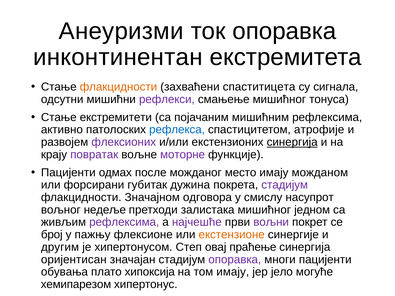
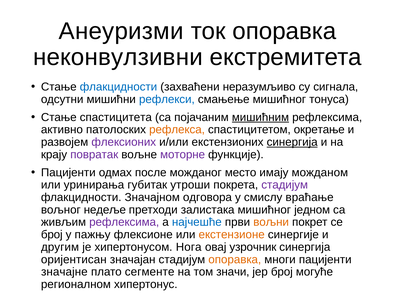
инконтинентан: инконтинентан -> неконвулзивни (118, 57)
флакцидности colour: orange -> blue (118, 87)
спаститицета: спаститицета -> неразумљиво (259, 87)
рефлекси colour: purple -> blue (167, 99)
екстремитети: екстремитети -> спастицитета (116, 117)
мишићним underline: none -> present (260, 117)
рефлекса colour: blue -> orange (177, 130)
атрофије: атрофије -> окретање (319, 130)
форсирани: форсирани -> уринирања (94, 185)
дужина: дужина -> утроши (190, 185)
насупрот: насупрот -> враћање (310, 197)
најчешће colour: purple -> blue (197, 222)
вољни colour: purple -> orange (271, 222)
Степ: Степ -> Нога (189, 247)
праћење: праћење -> узрочник (253, 247)
опоравка colour: purple -> orange (235, 260)
обувања: обувања -> значајне (64, 272)
хипоксија: хипоксија -> сегменте (150, 272)
том имају: имају -> значи (233, 272)
јер јело: јело -> број (282, 272)
хемипарезом: хемипарезом -> регионалном (76, 285)
